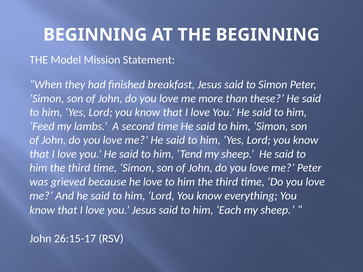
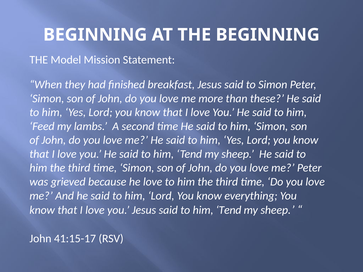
Each: Each -> Tend (229, 210)
26:15-17: 26:15-17 -> 41:15-17 (75, 239)
